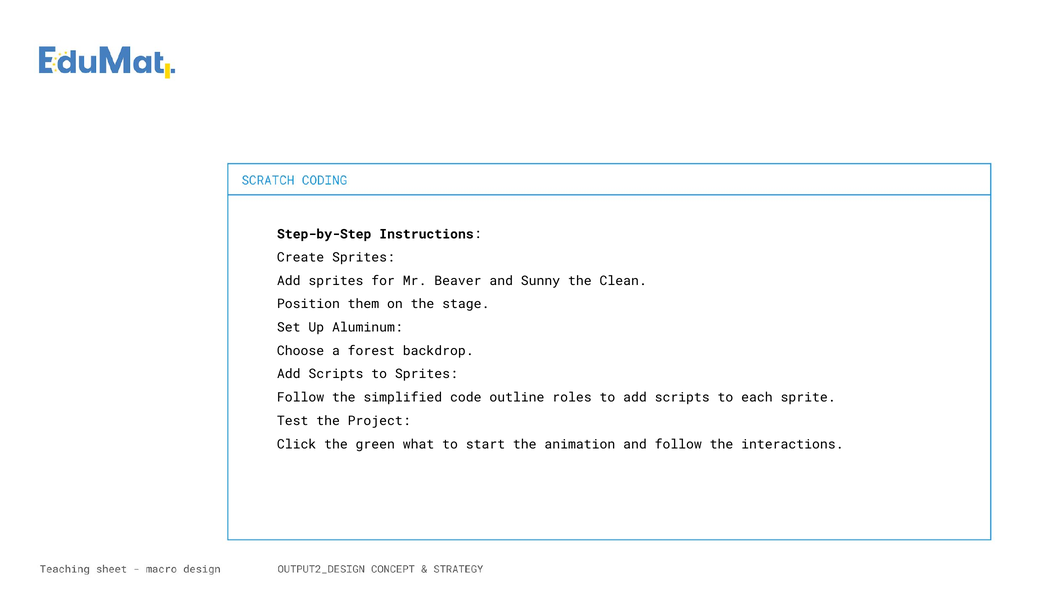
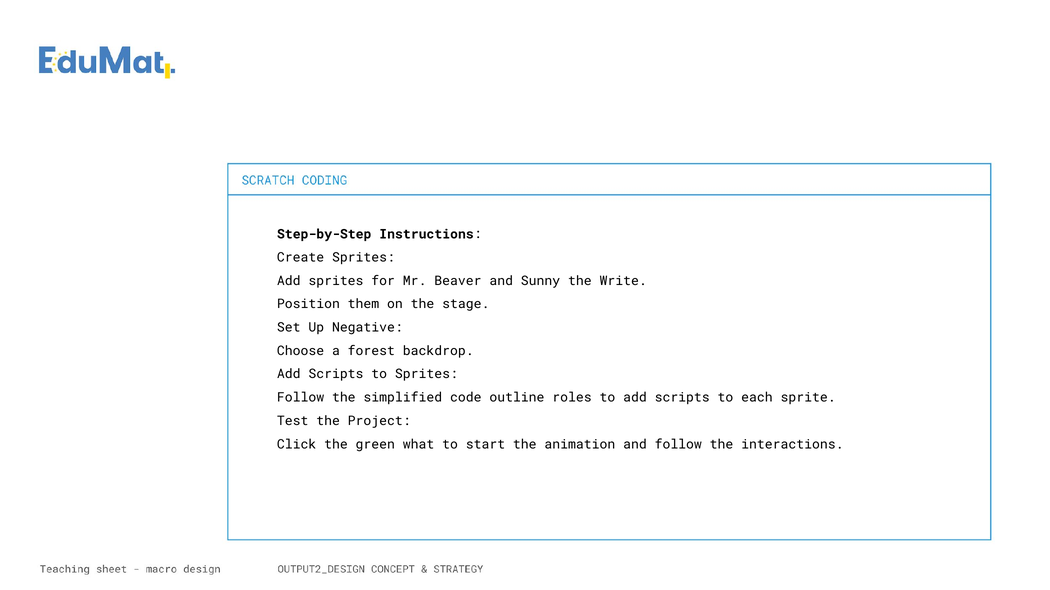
Clean: Clean -> Write (623, 281)
Aluminum: Aluminum -> Negative (367, 328)
